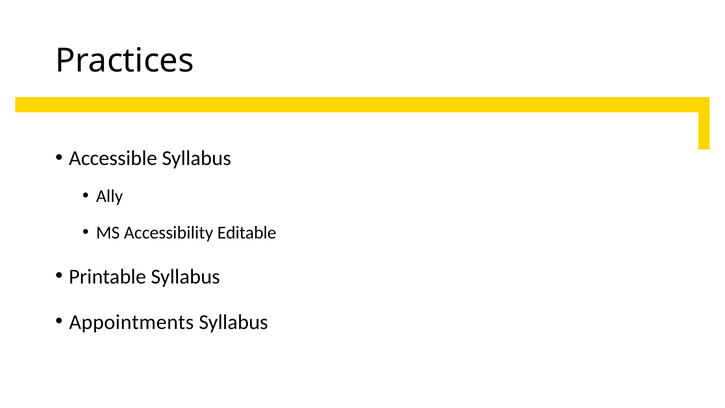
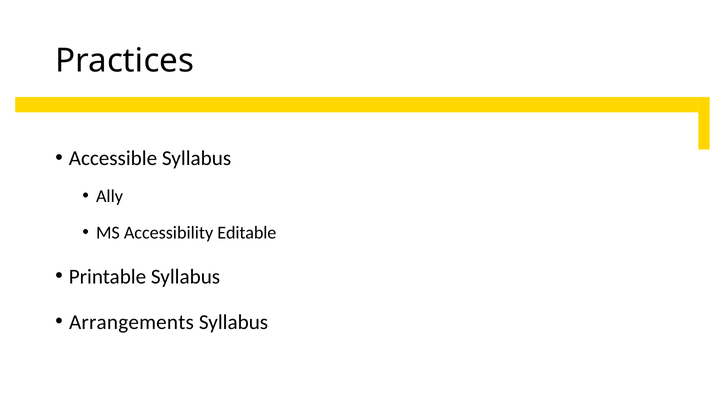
Appointments: Appointments -> Arrangements (131, 322)
